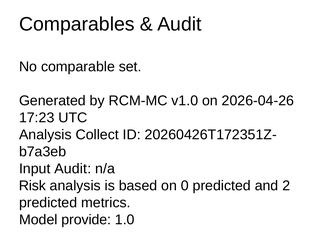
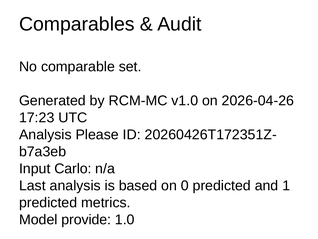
Collect: Collect -> Please (97, 135)
Input Audit: Audit -> Carlo (73, 168)
Risk: Risk -> Last (32, 185)
2: 2 -> 1 (286, 185)
